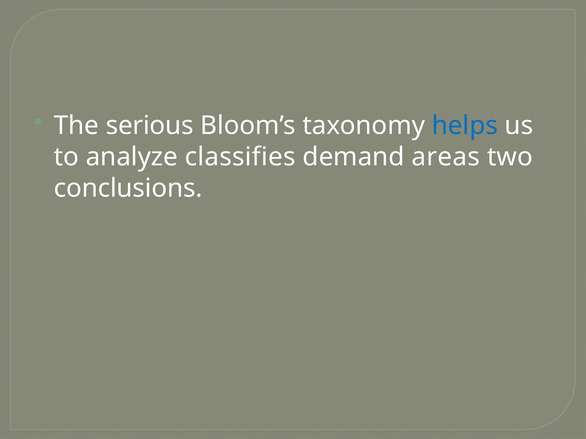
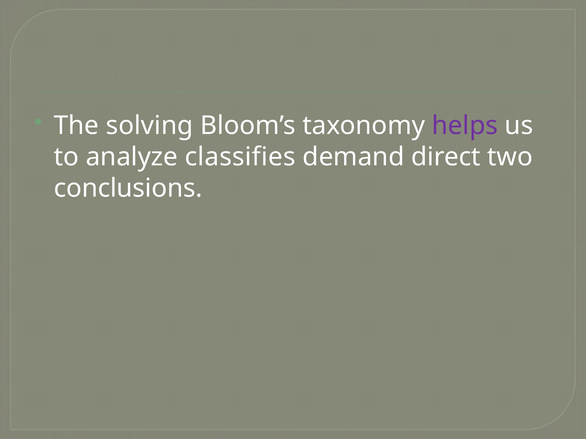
serious: serious -> solving (150, 126)
helps colour: blue -> purple (465, 126)
areas: areas -> direct (446, 157)
